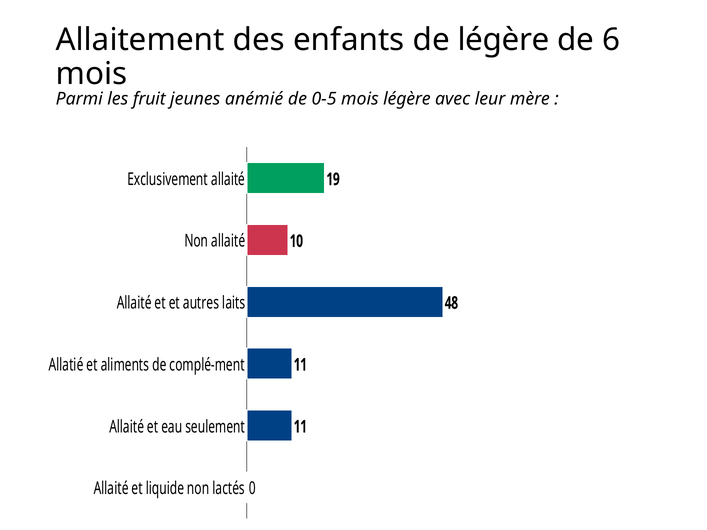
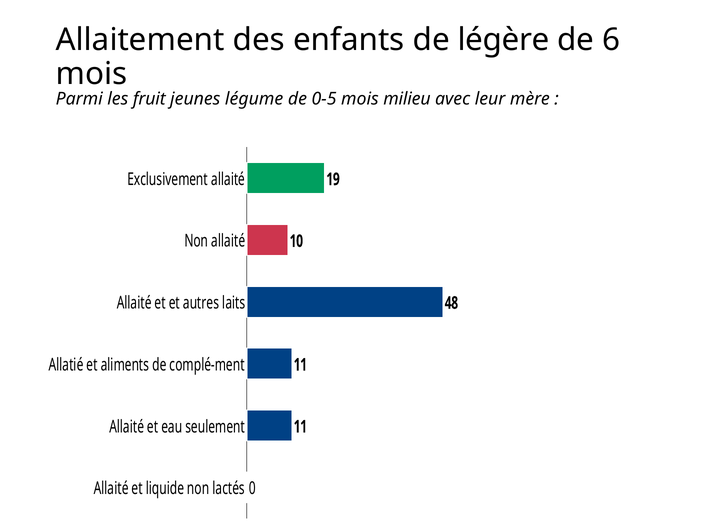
anémié: anémié -> légume (254, 99)
mois légère: légère -> milieu (407, 99)
